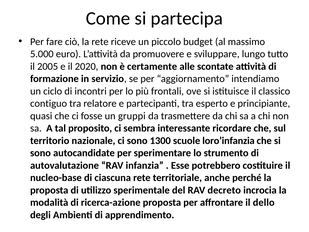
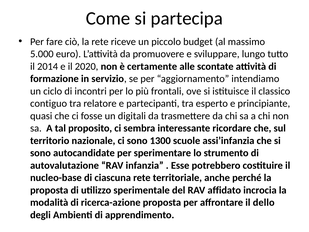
2005: 2005 -> 2014 (48, 66)
gruppi: gruppi -> digitali (132, 116)
loro’infanzia: loro’infanzia -> assi’infanzia (228, 140)
decreto: decreto -> affidato (224, 190)
